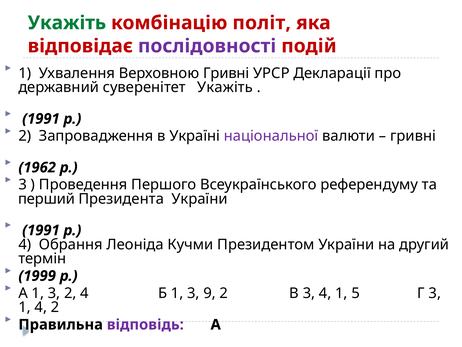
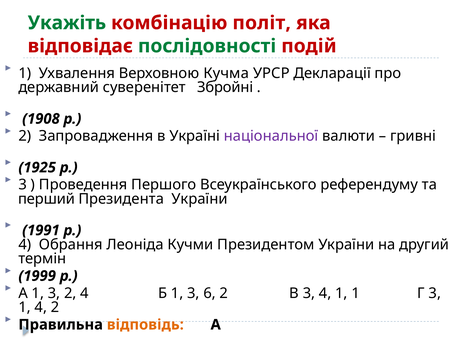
послідовності colour: purple -> green (207, 46)
Верховною Гривні: Гривні -> Кучма (226, 73)
суверенітет Укажіть: Укажіть -> Збройні (225, 87)
1991: 1991 -> 1908 (41, 119)
1962: 1962 -> 1925 (37, 167)
9: 9 -> 6 (210, 293)
1 5: 5 -> 1 (356, 293)
відповідь colour: purple -> orange (145, 324)
